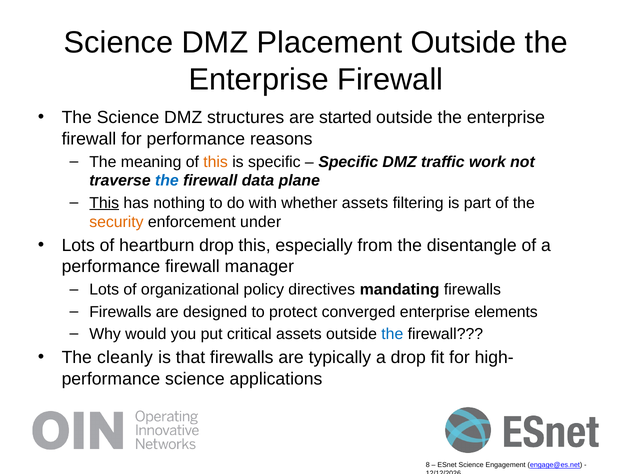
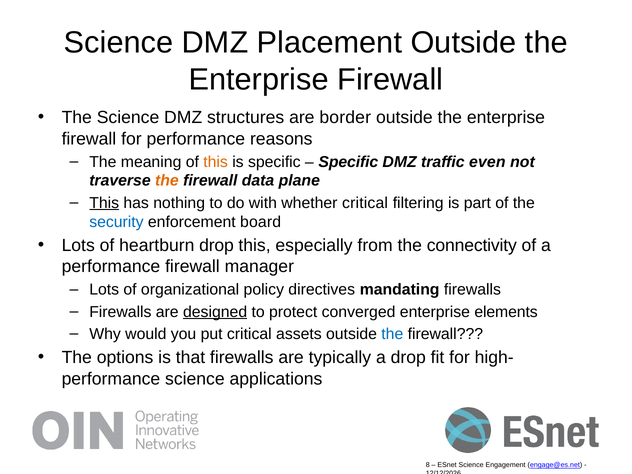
started: started -> border (345, 118)
work: work -> even (487, 162)
the colour: blue -> orange (167, 181)
whether assets: assets -> critical (365, 203)
security colour: orange -> blue (116, 222)
under: under -> board (261, 222)
disentangle: disentangle -> connectivity (472, 246)
designed underline: none -> present (215, 312)
cleanly: cleanly -> options (125, 358)
